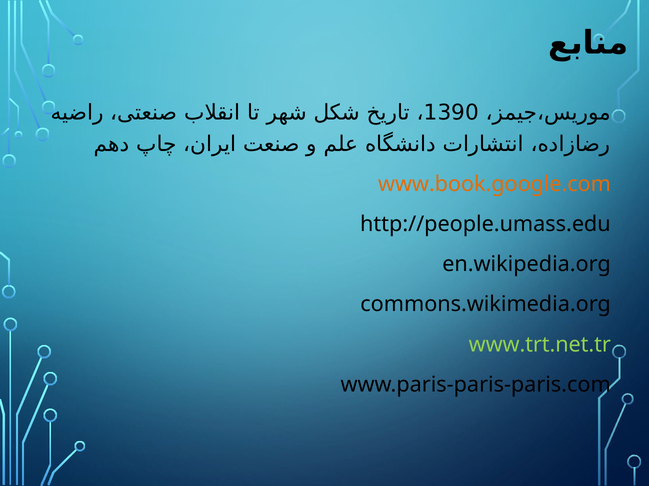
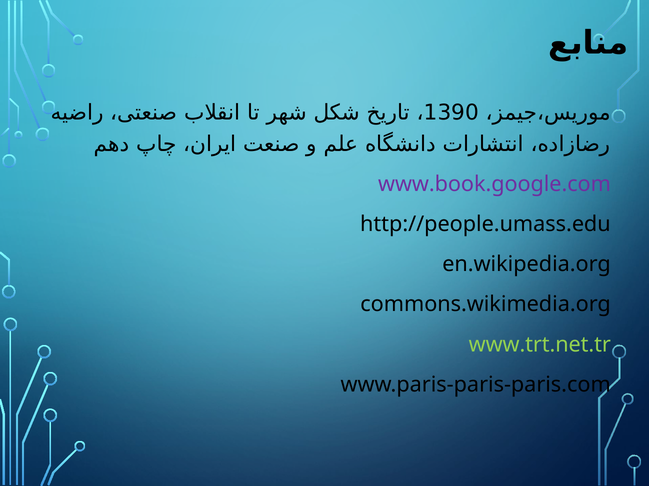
www.book.google.com colour: orange -> purple (494, 184)
